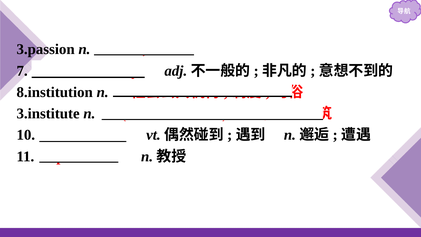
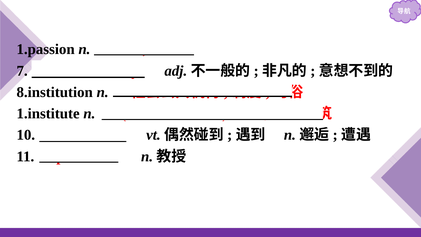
3.passion: 3.passion -> 1.passion (46, 49)
3.institute: 3.institute -> 1.institute (48, 114)
